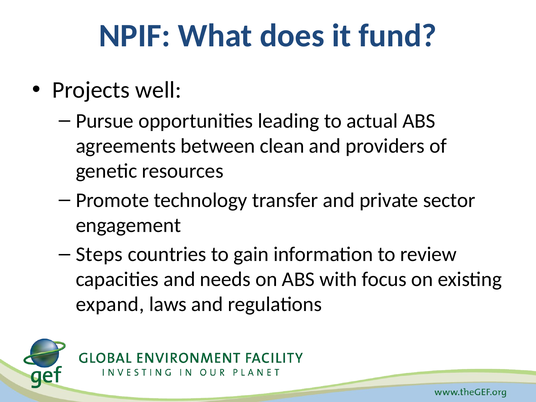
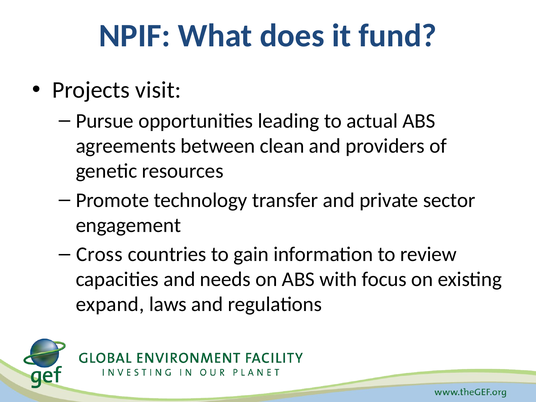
well: well -> visit (158, 90)
Steps: Steps -> Cross (99, 254)
